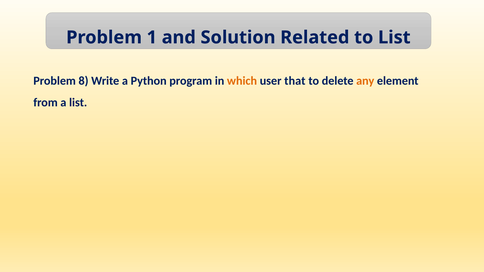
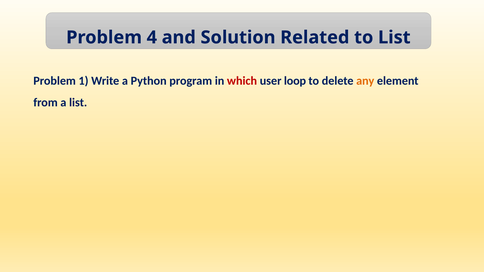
1: 1 -> 4 (152, 37)
8: 8 -> 1 (84, 81)
which colour: orange -> red (242, 81)
that: that -> loop (295, 81)
